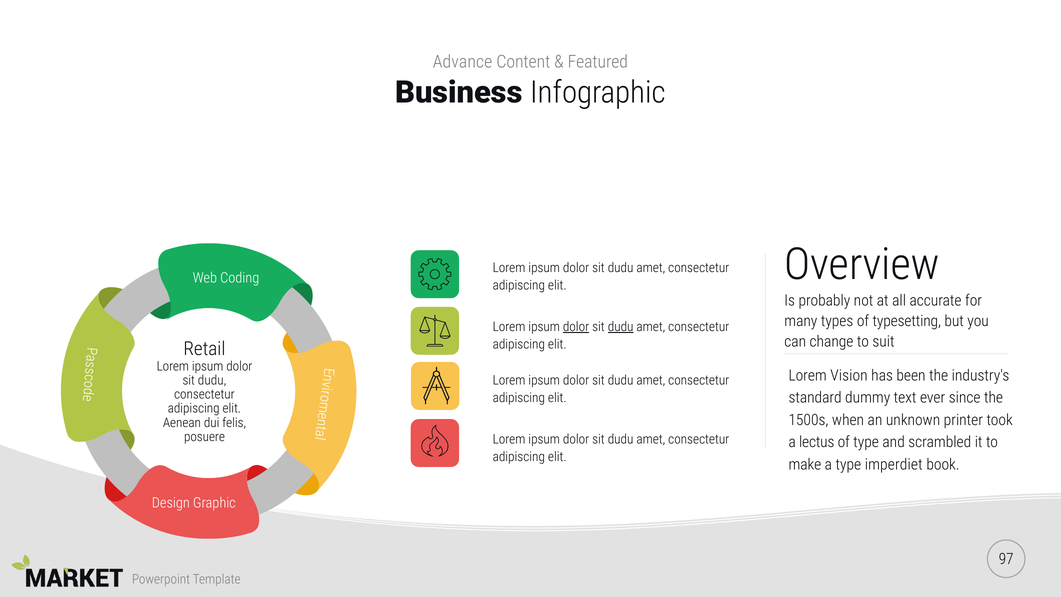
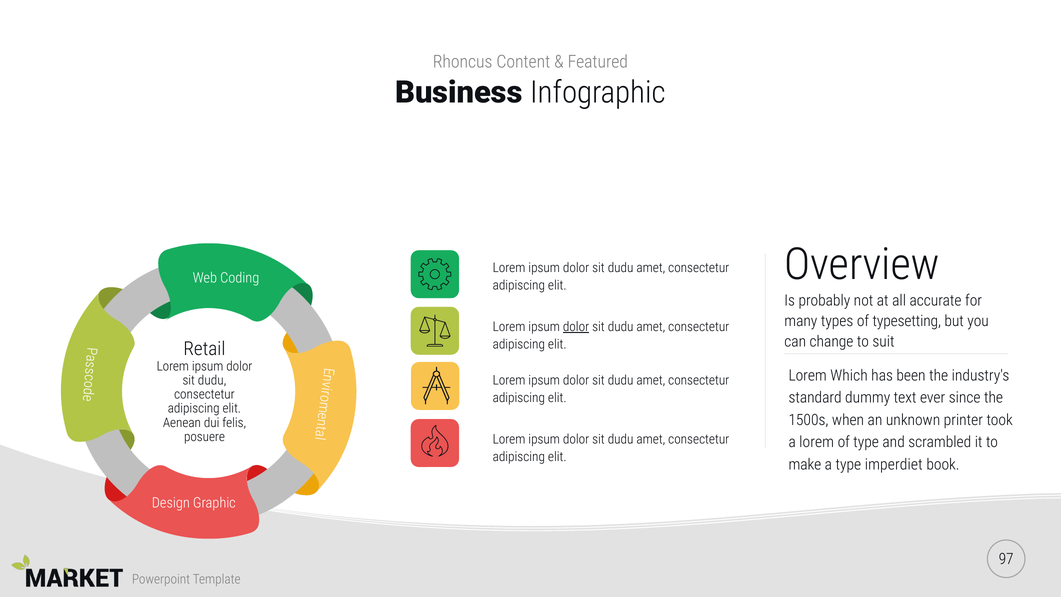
Advance: Advance -> Rhoncus (463, 62)
dudu underline: present -> none (621, 327)
Vision: Vision -> Which (849, 375)
a lectus: lectus -> lorem (817, 442)
